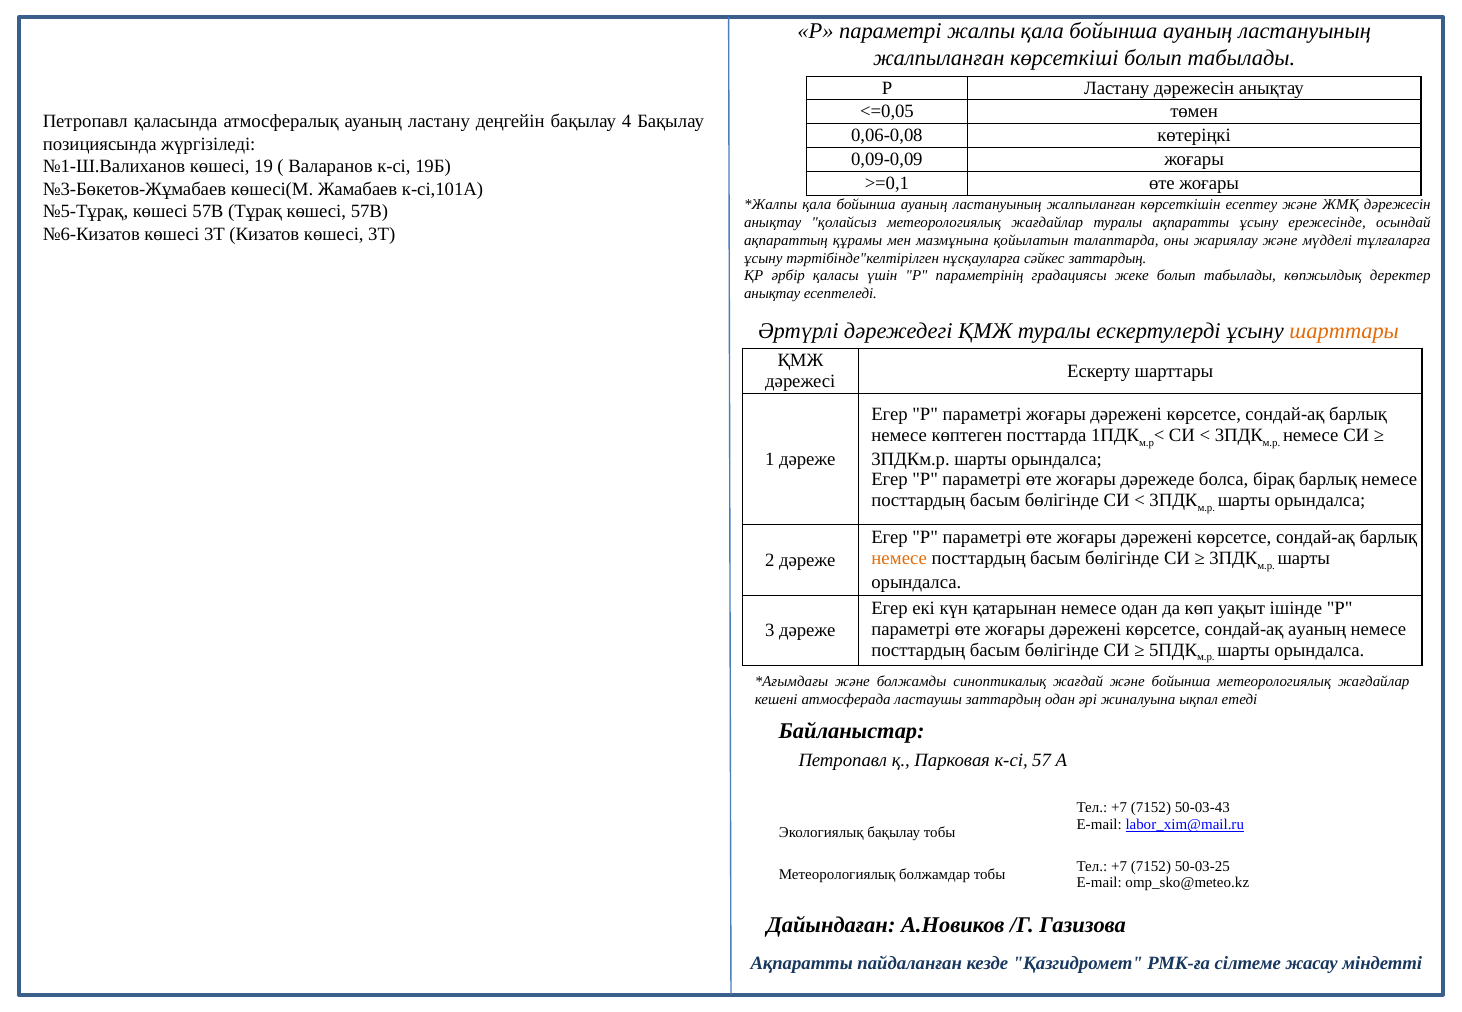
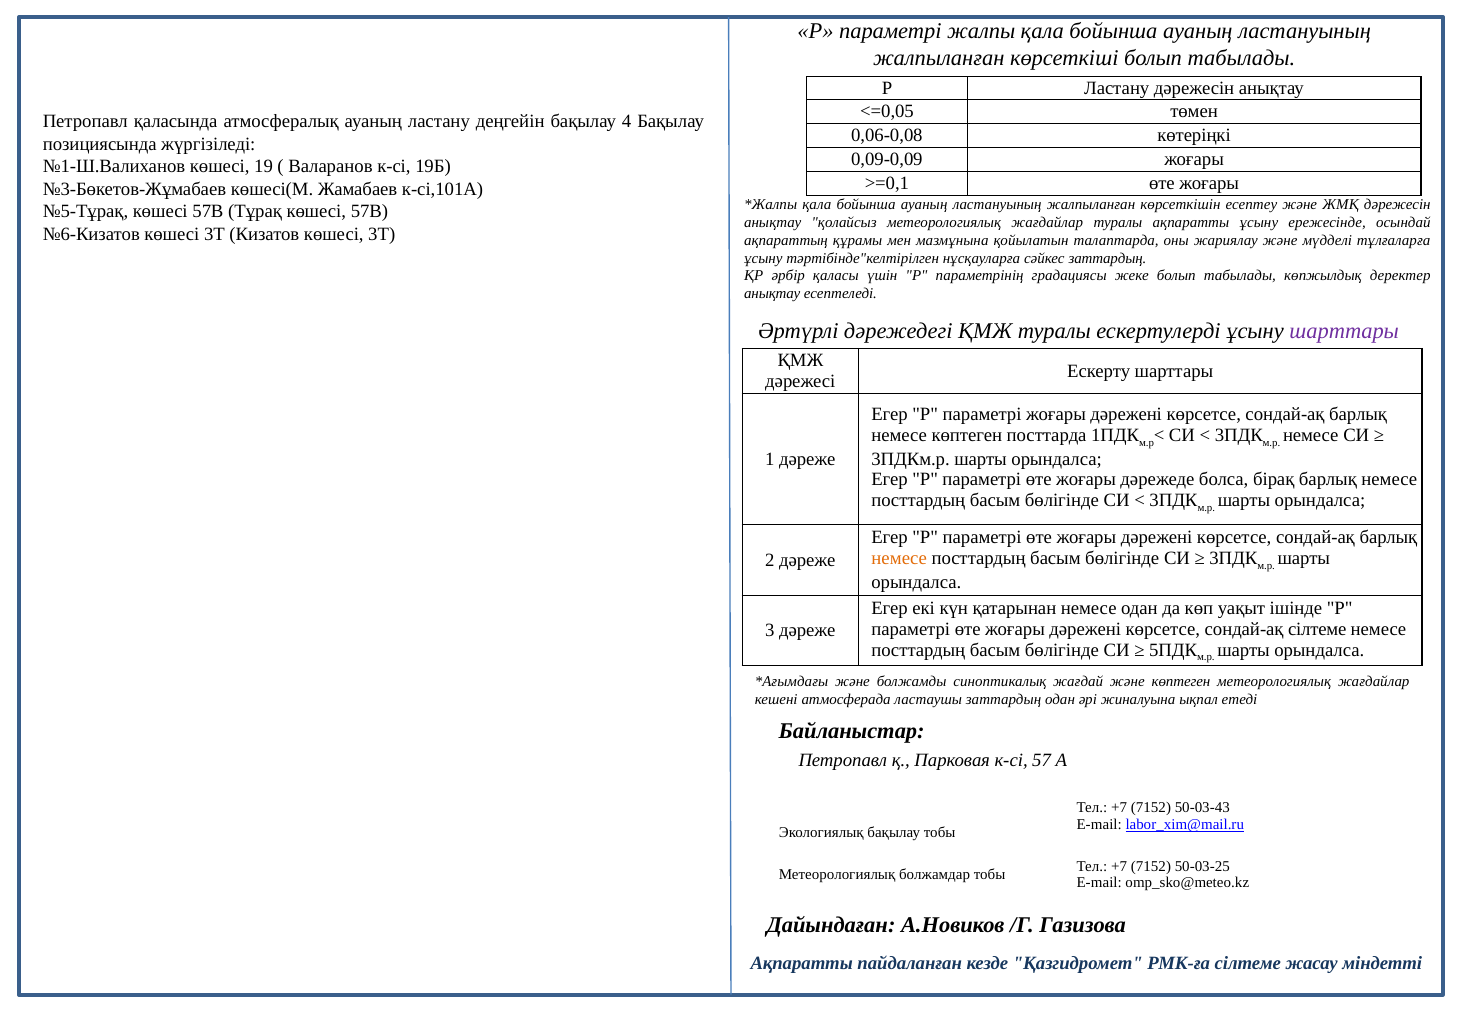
шарттары colour: orange -> purple (1344, 331)
сондай-ақ ауаның: ауаның -> сілтеме (1317, 629)
және бойынша: бойынша -> көптеген (1181, 682)
